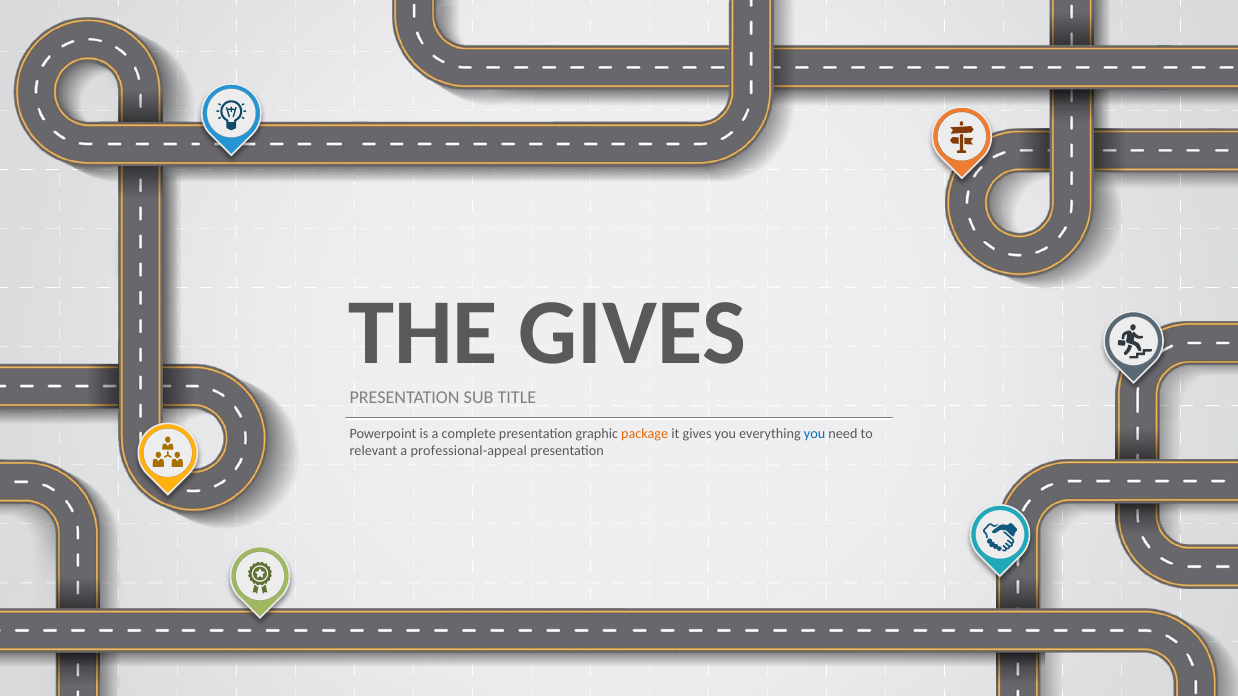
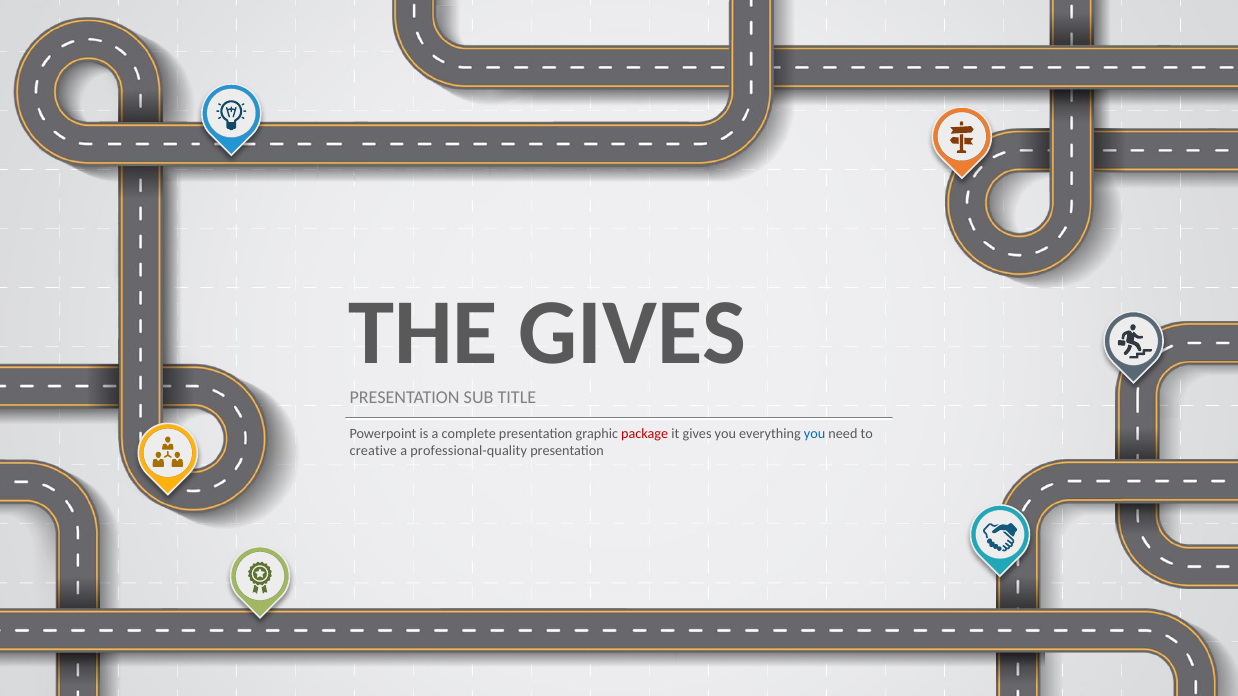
package colour: orange -> red (645, 434)
relevant: relevant -> creative (373, 451)
professional-appeal: professional-appeal -> professional-quality (469, 451)
